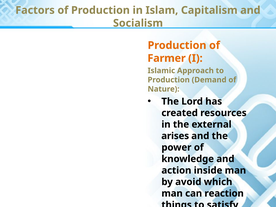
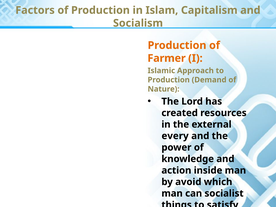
arises: arises -> every (175, 136)
reaction: reaction -> socialist (224, 193)
